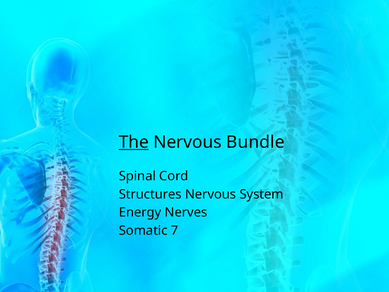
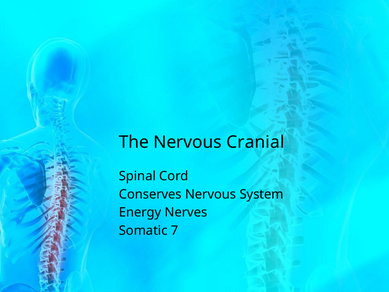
The underline: present -> none (134, 142)
Bundle: Bundle -> Cranial (255, 142)
Structures: Structures -> Conserves (150, 194)
